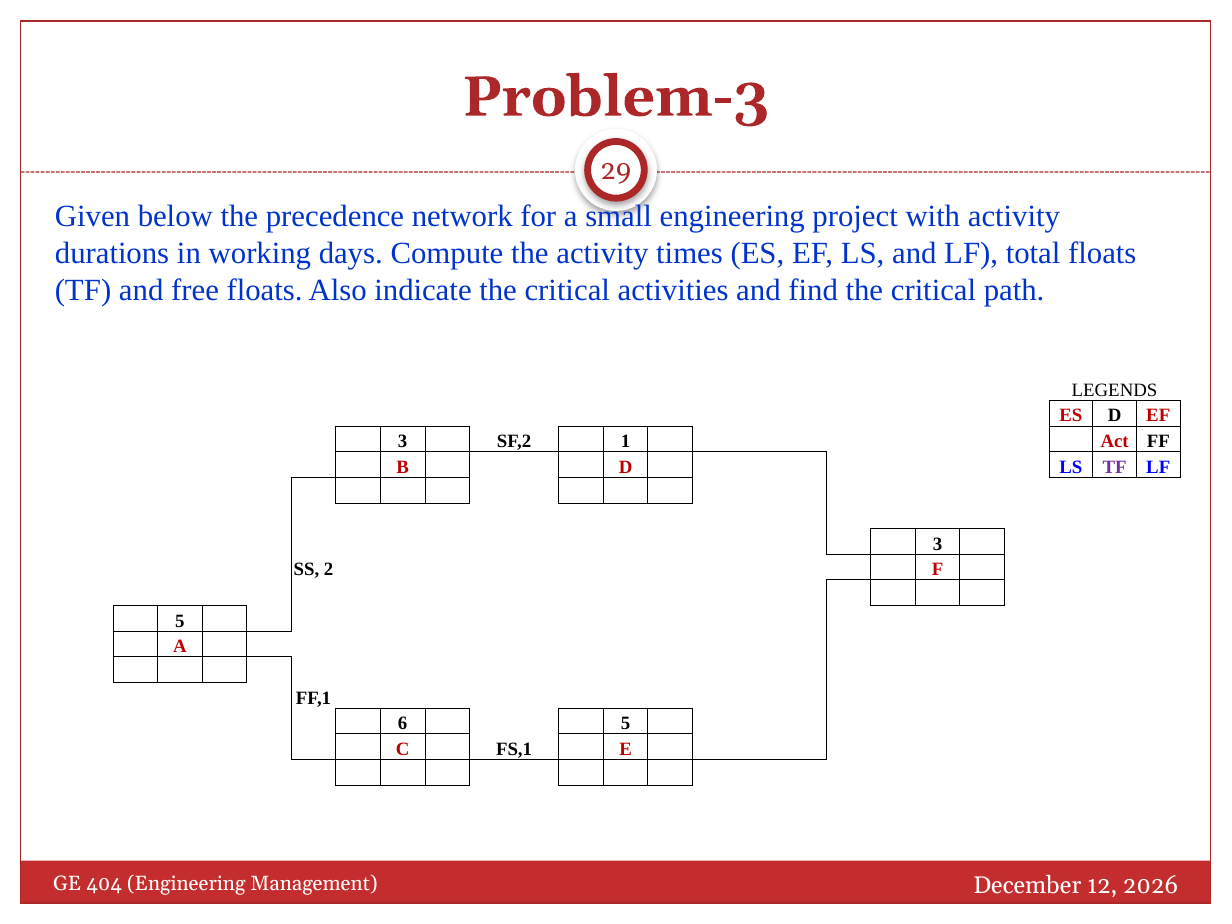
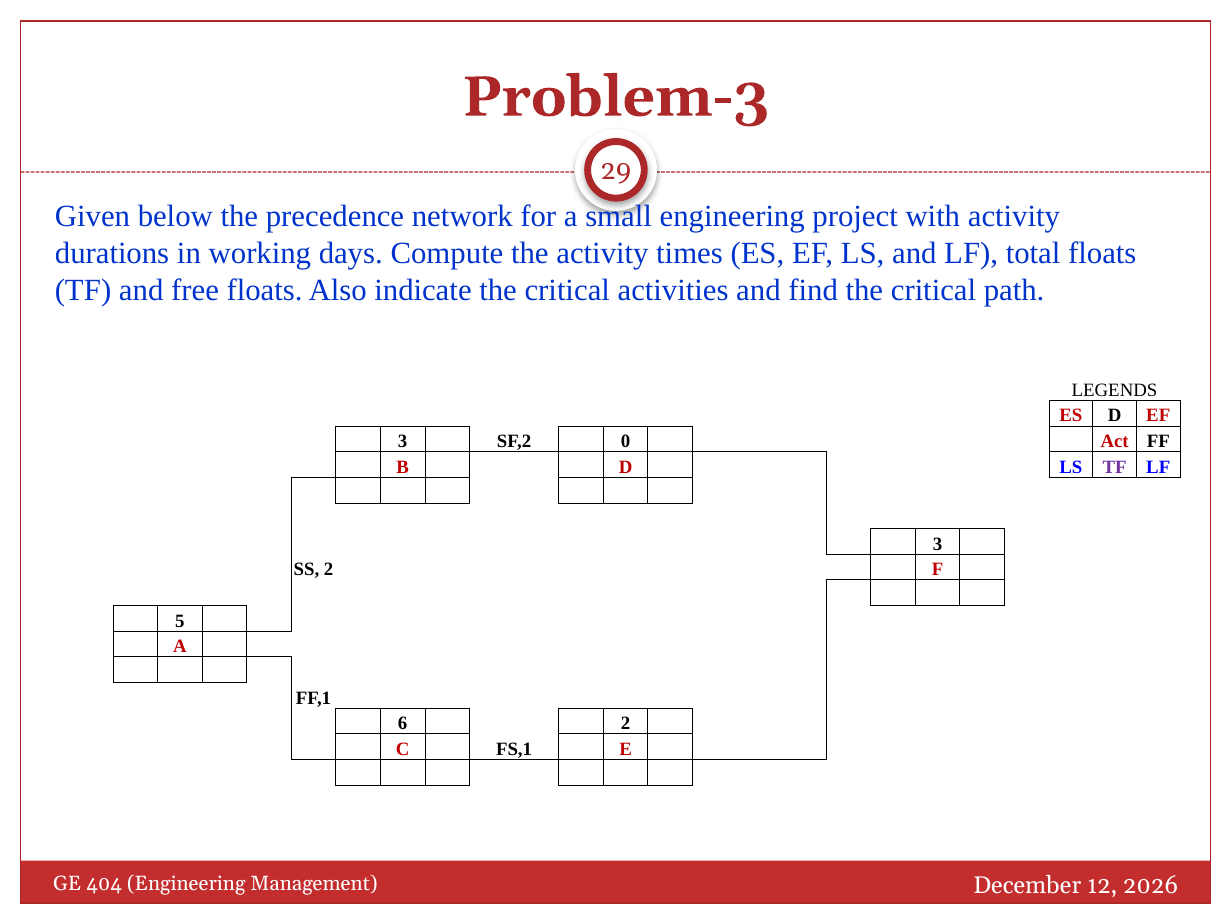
1: 1 -> 0 (626, 441)
6 5: 5 -> 2 (626, 723)
